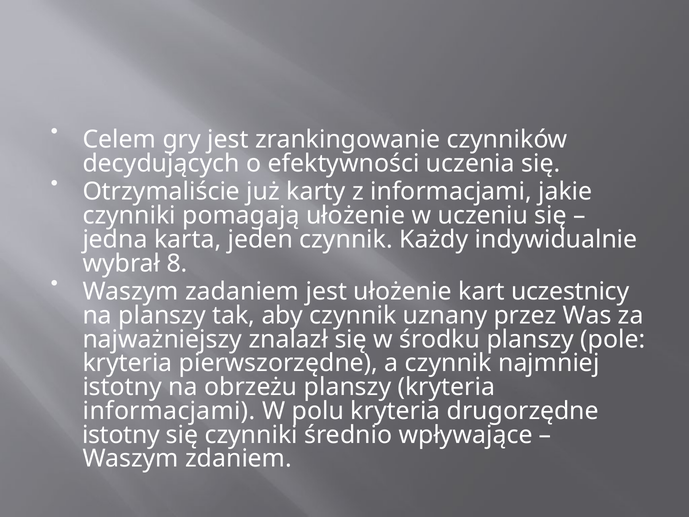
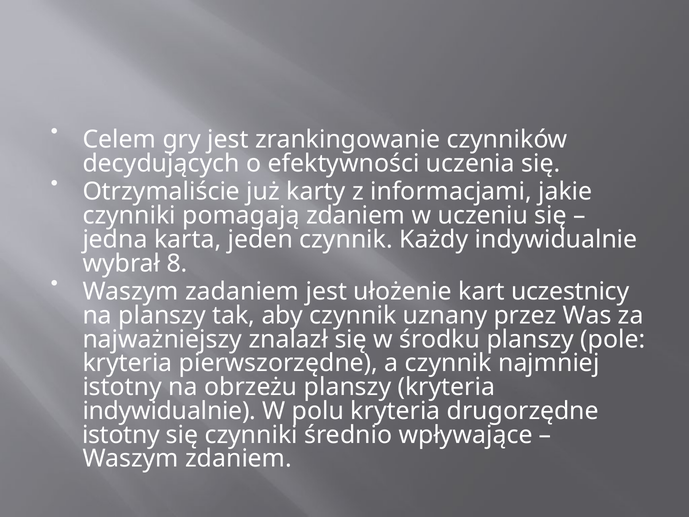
pomagają ułożenie: ułożenie -> zdaniem (356, 216)
informacjami: informacjami -> indywidualnie (169, 411)
